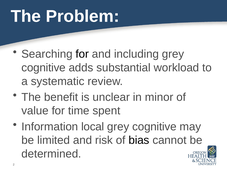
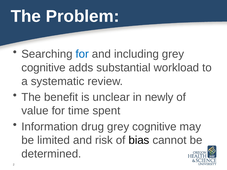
for colour: black -> blue (82, 54)
minor: minor -> newly (159, 97)
local: local -> drug (93, 127)
